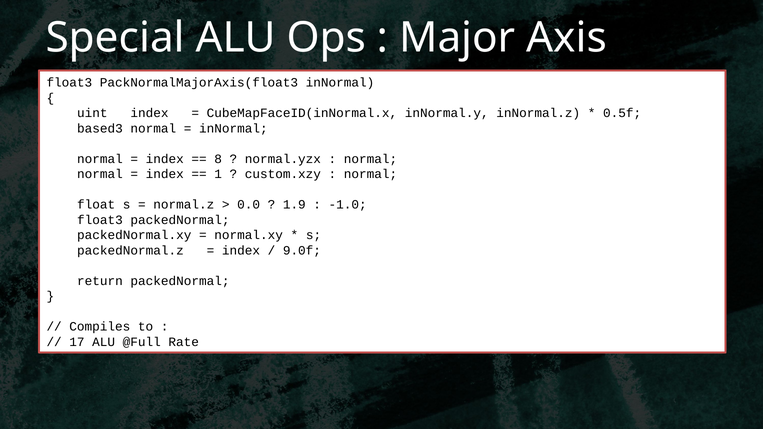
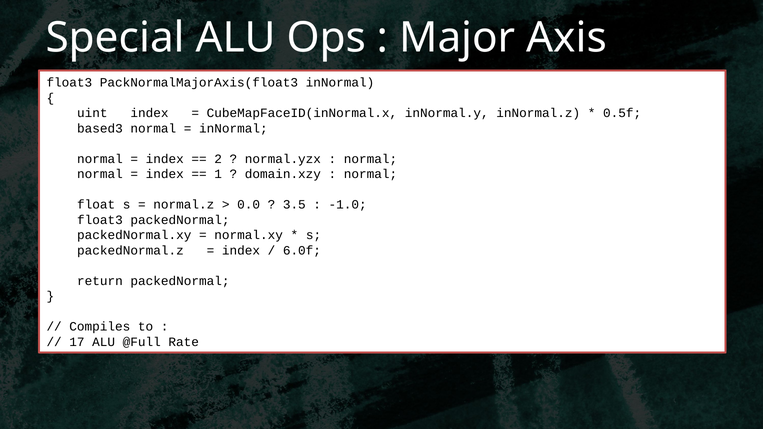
8: 8 -> 2 (218, 159)
custom.xzy: custom.xzy -> domain.xzy (283, 174)
1.9: 1.9 -> 3.5 (294, 205)
9.0f: 9.0f -> 6.0f (302, 250)
